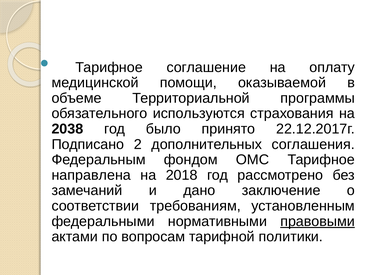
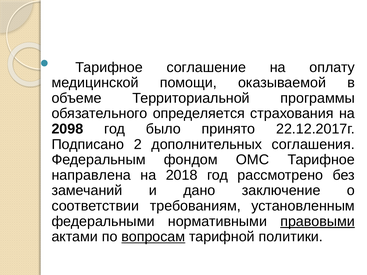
используются: используются -> определяется (199, 114)
2038: 2038 -> 2098 (67, 129)
вопросам underline: none -> present (153, 237)
